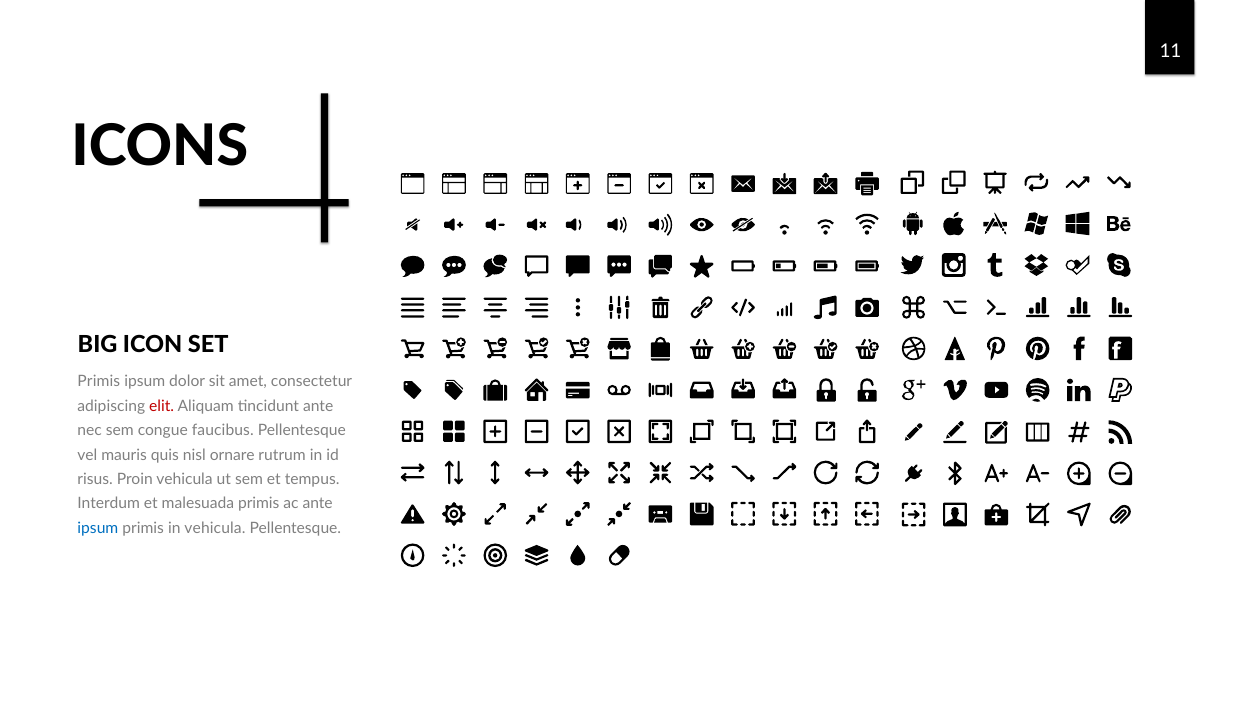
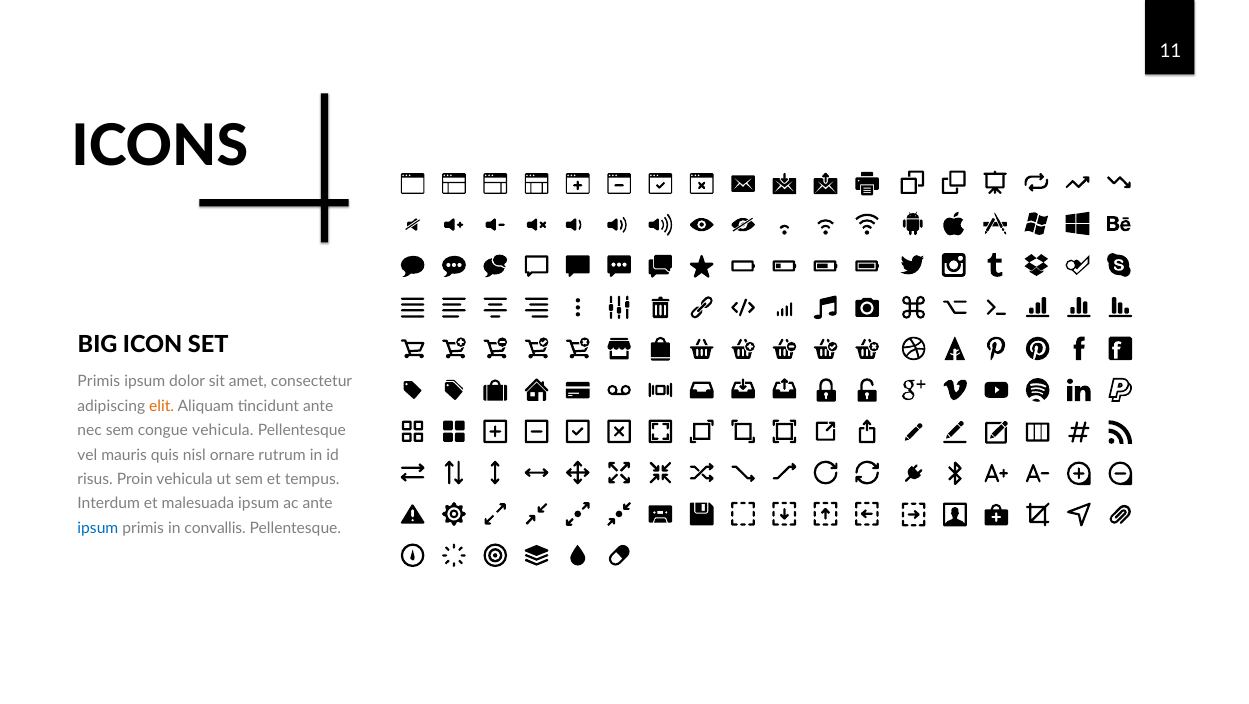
elit colour: red -> orange (162, 406)
congue faucibus: faucibus -> vehicula (223, 431)
malesuada primis: primis -> ipsum (259, 504)
in vehicula: vehicula -> convallis (215, 528)
